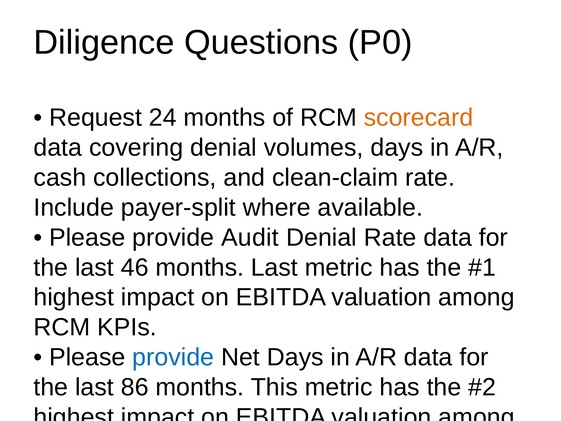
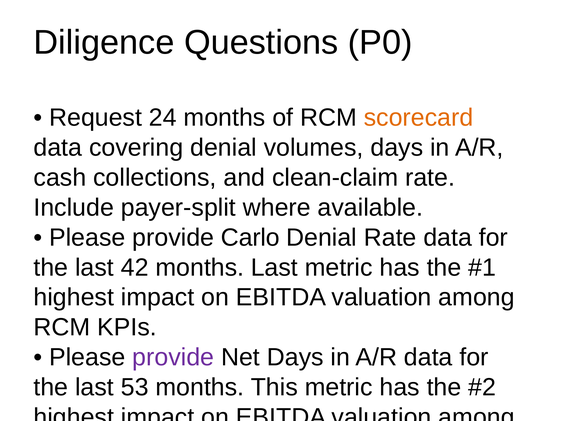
Audit: Audit -> Carlo (250, 237)
46: 46 -> 42 (135, 267)
provide colour: blue -> purple (173, 357)
86: 86 -> 53 (135, 387)
